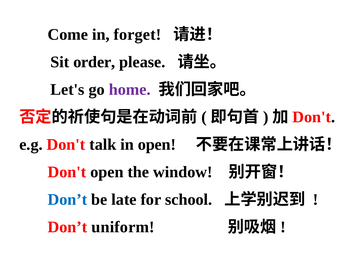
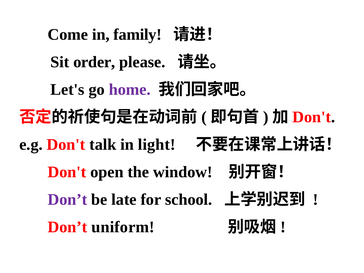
forget: forget -> family (138, 34)
in open: open -> light (157, 144)
Don’t colour: blue -> purple (67, 199)
